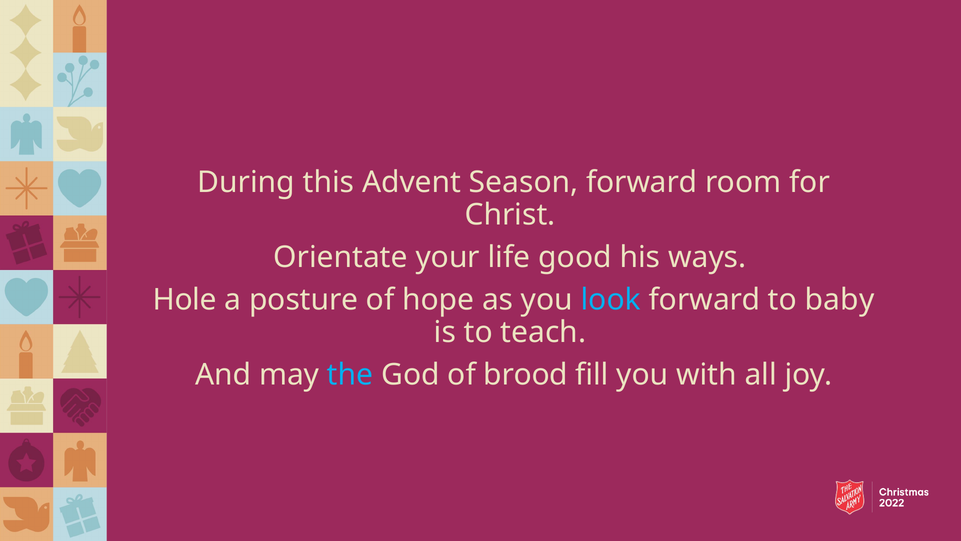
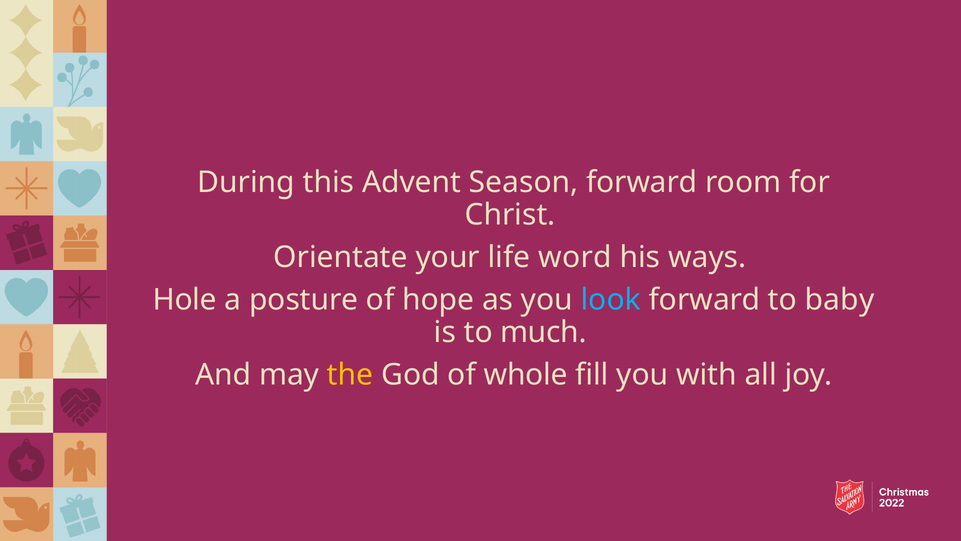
good: good -> word (575, 257)
teach: teach -> much (543, 332)
the colour: light blue -> yellow (350, 375)
brood: brood -> whole (526, 375)
